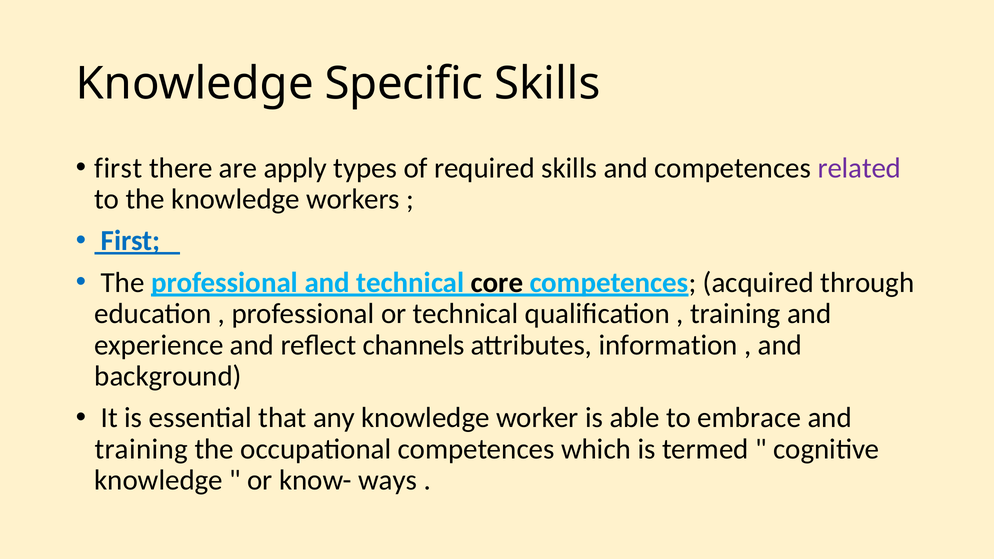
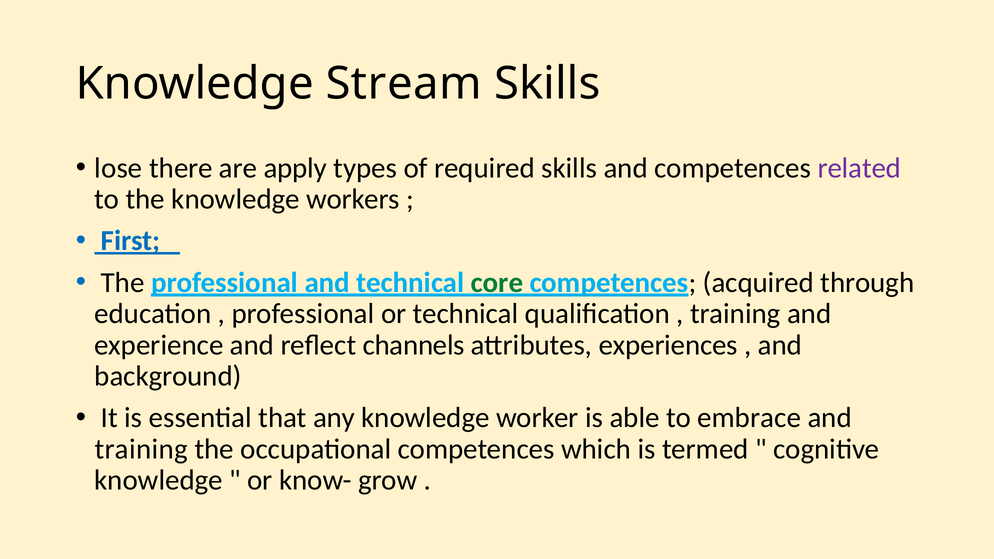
Specific: Specific -> Stream (404, 83)
first: first -> lose (118, 168)
core colour: black -> green (497, 282)
information: information -> experiences (668, 345)
ways: ways -> grow (388, 480)
